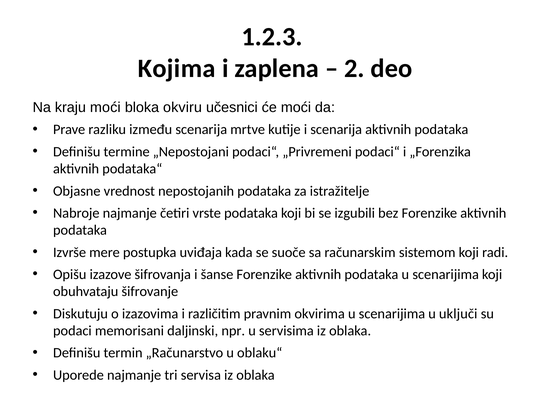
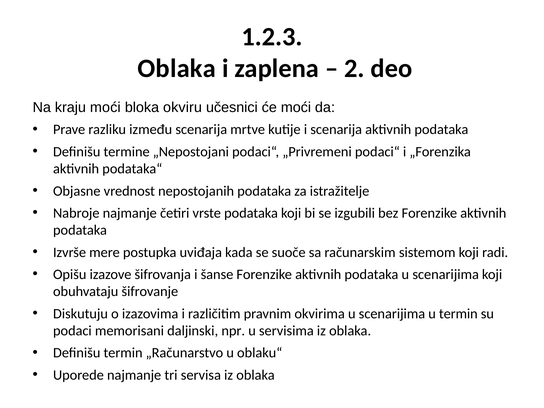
Kojima: Kojima -> Oblaka (177, 69)
u uključi: uključi -> termin (458, 314)
